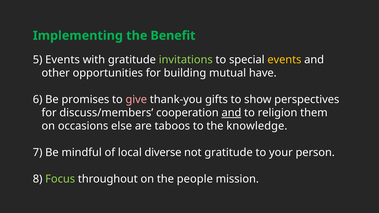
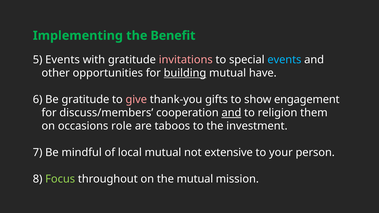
invitations colour: light green -> pink (186, 60)
events colour: yellow -> light blue (284, 60)
building underline: none -> present (185, 73)
Be promises: promises -> gratitude (85, 100)
perspectives: perspectives -> engagement (307, 100)
else: else -> role (122, 126)
knowledge: knowledge -> investment (257, 126)
local diverse: diverse -> mutual (163, 153)
not gratitude: gratitude -> extensive (229, 153)
the people: people -> mutual (195, 179)
